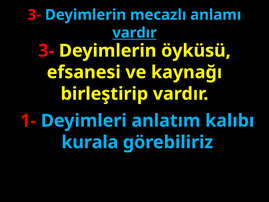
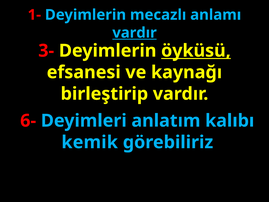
3-: 3- -> 1- (34, 15)
öyküsü underline: none -> present (196, 51)
1-: 1- -> 6- (28, 121)
kurala: kurala -> kemik (90, 142)
